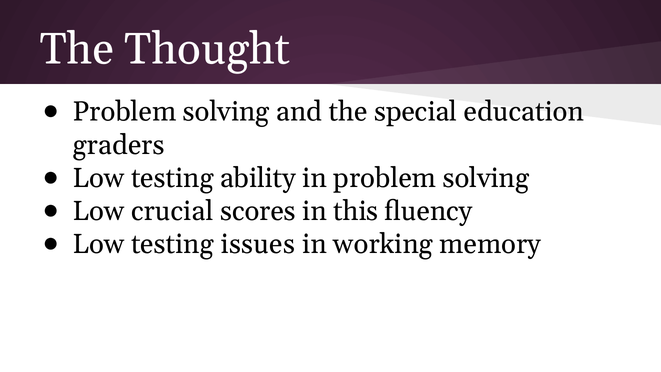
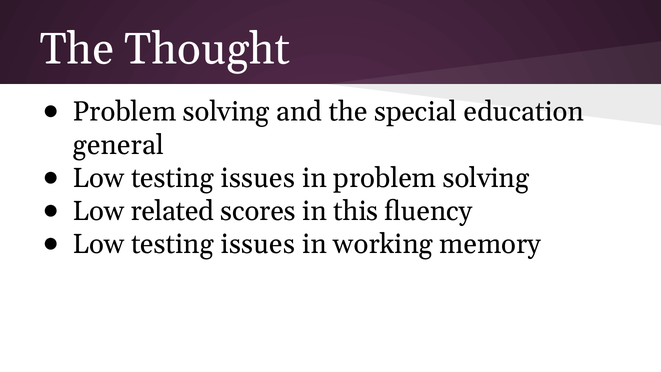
graders: graders -> general (119, 145)
ability: ability -> issues (258, 178)
crucial: crucial -> related (172, 211)
